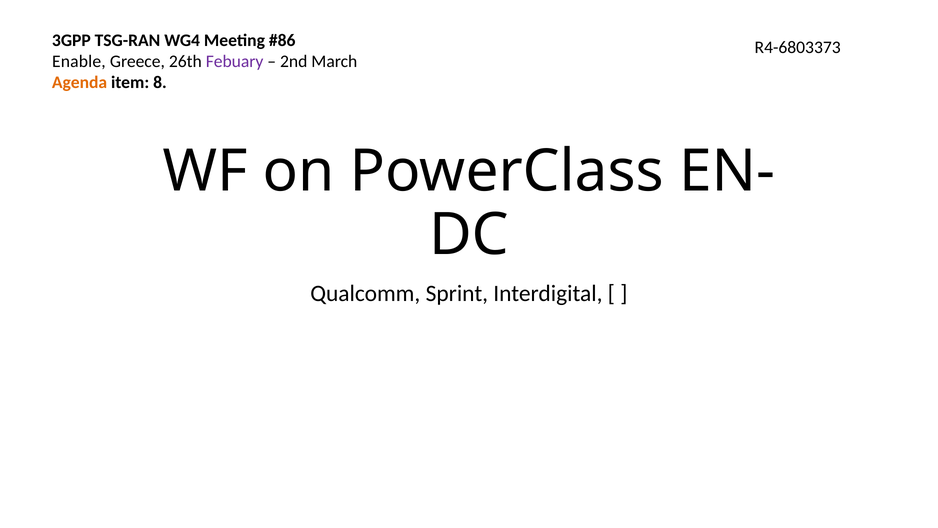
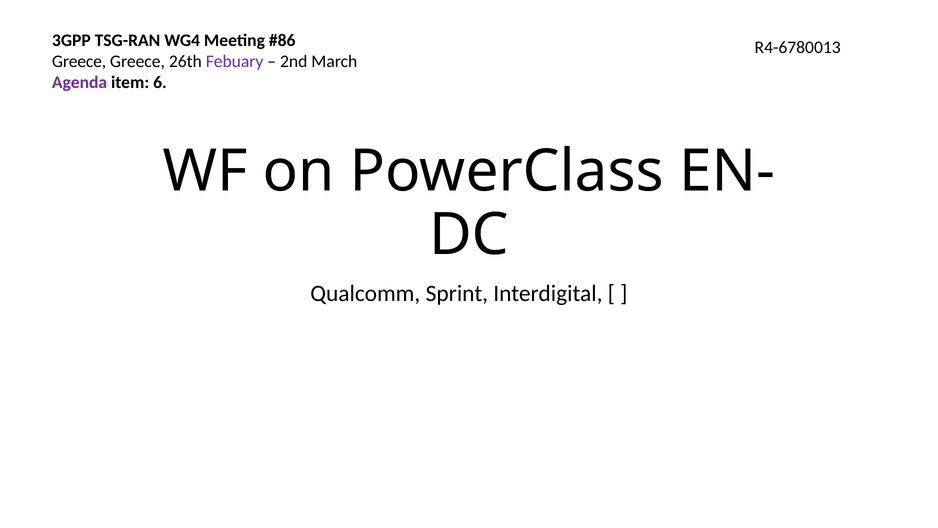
R4-6803373: R4-6803373 -> R4-6780013 (798, 47)
Enable: Enable -> Greece (79, 61)
Agenda colour: orange -> purple (80, 82)
8: 8 -> 6 (160, 82)
